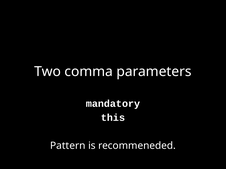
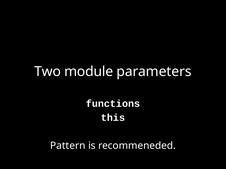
comma: comma -> module (89, 72)
mandatory: mandatory -> functions (113, 104)
